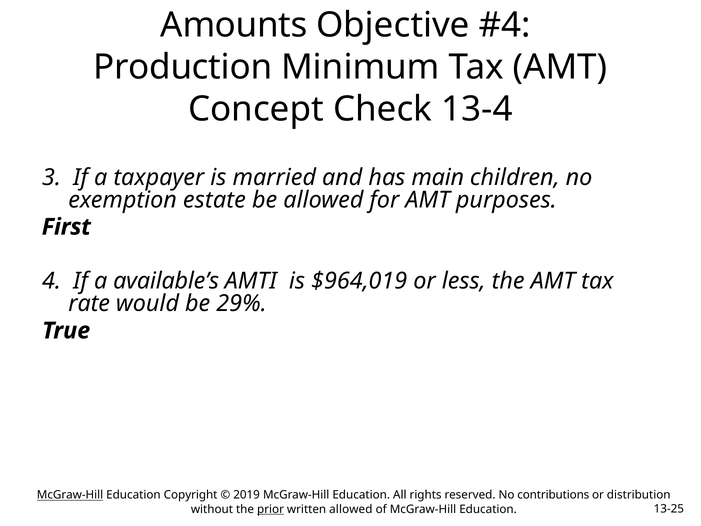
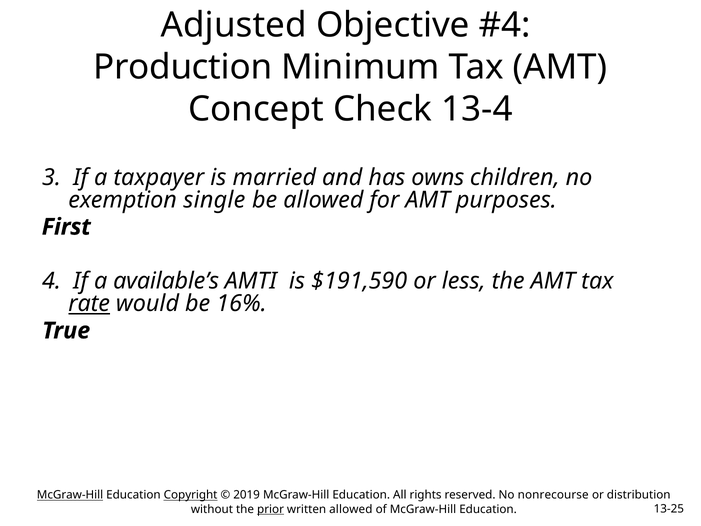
Amounts: Amounts -> Adjusted (234, 25)
main: main -> owns (438, 177)
estate: estate -> single (214, 200)
$964,019: $964,019 -> $191,590 (359, 281)
rate underline: none -> present (89, 303)
29%: 29% -> 16% (242, 303)
Copyright underline: none -> present (191, 495)
contributions: contributions -> nonrecourse (553, 495)
